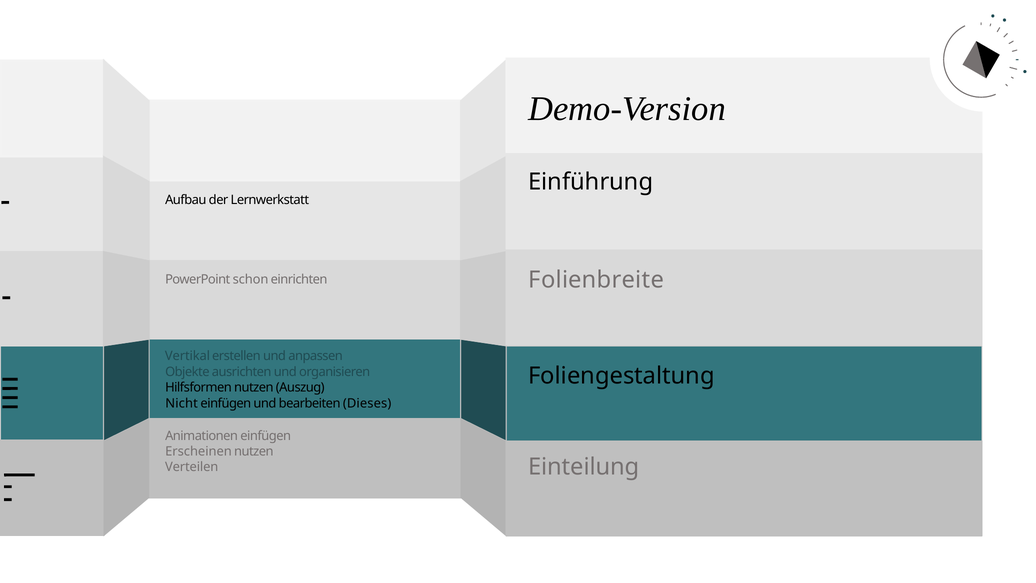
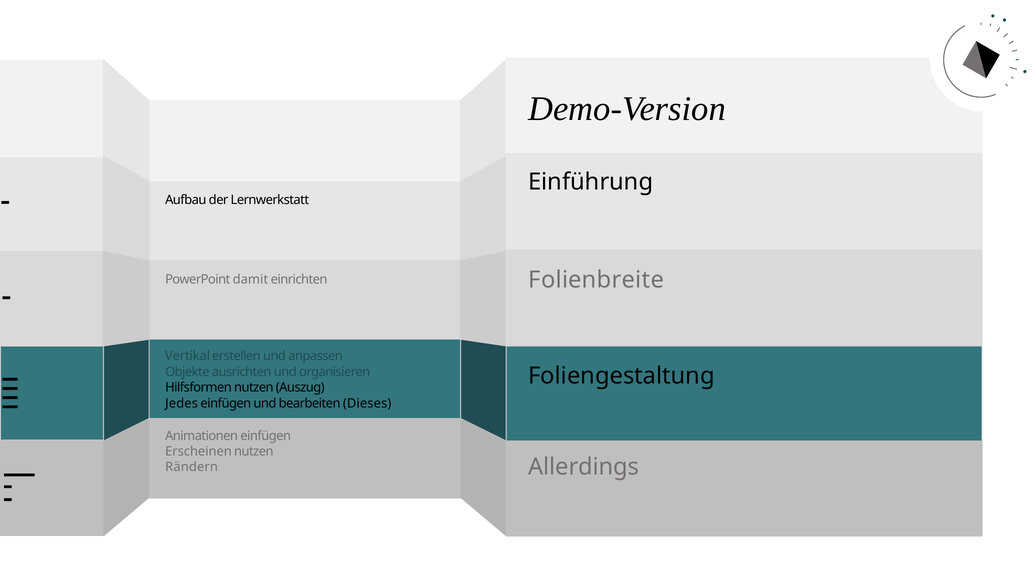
schon: schon -> damit (250, 279)
Nicht: Nicht -> Jedes (182, 403)
Einteilung: Einteilung -> Allerdings (584, 467)
Verteilen: Verteilen -> Rändern (192, 467)
